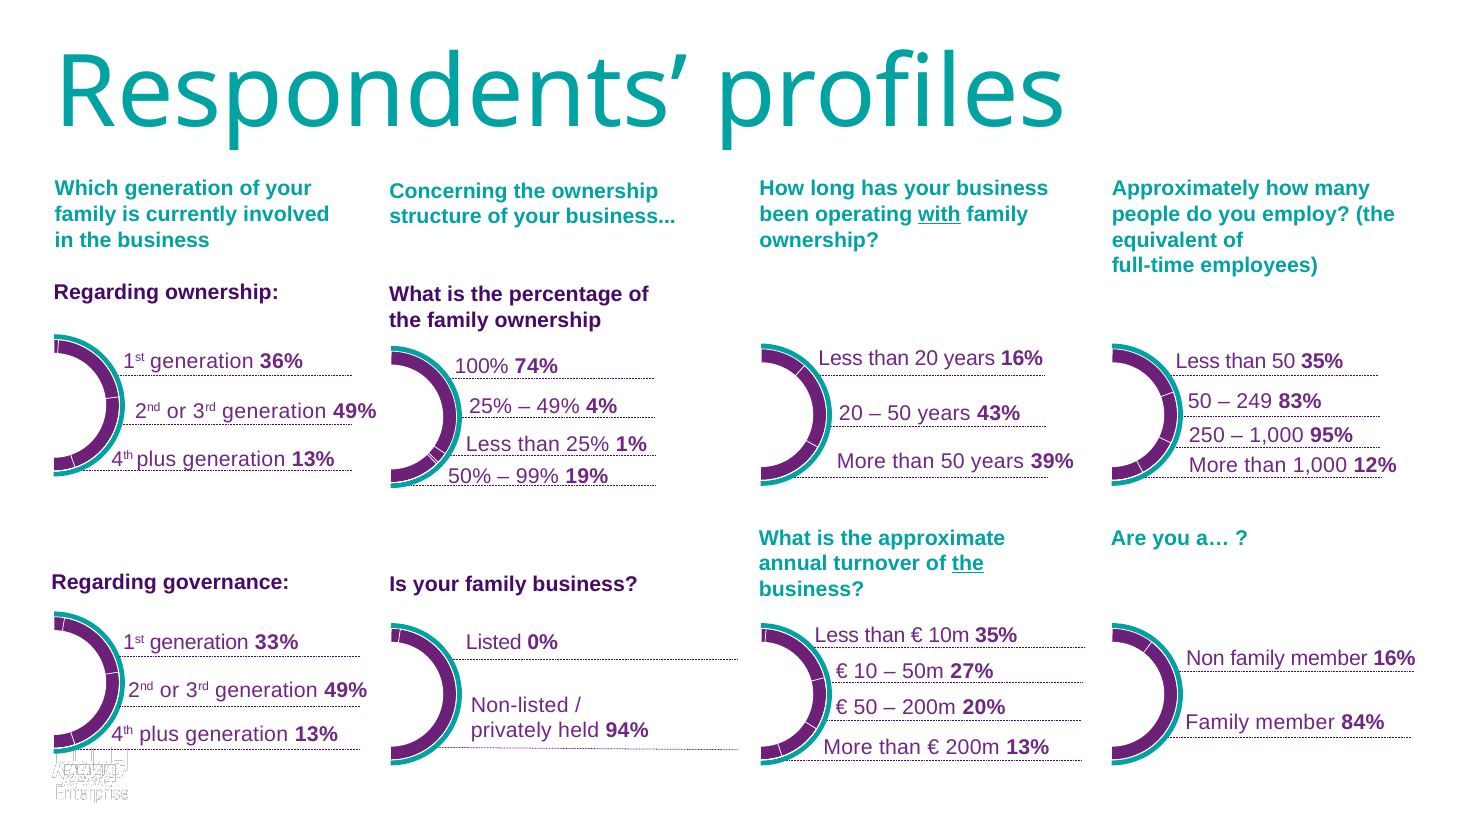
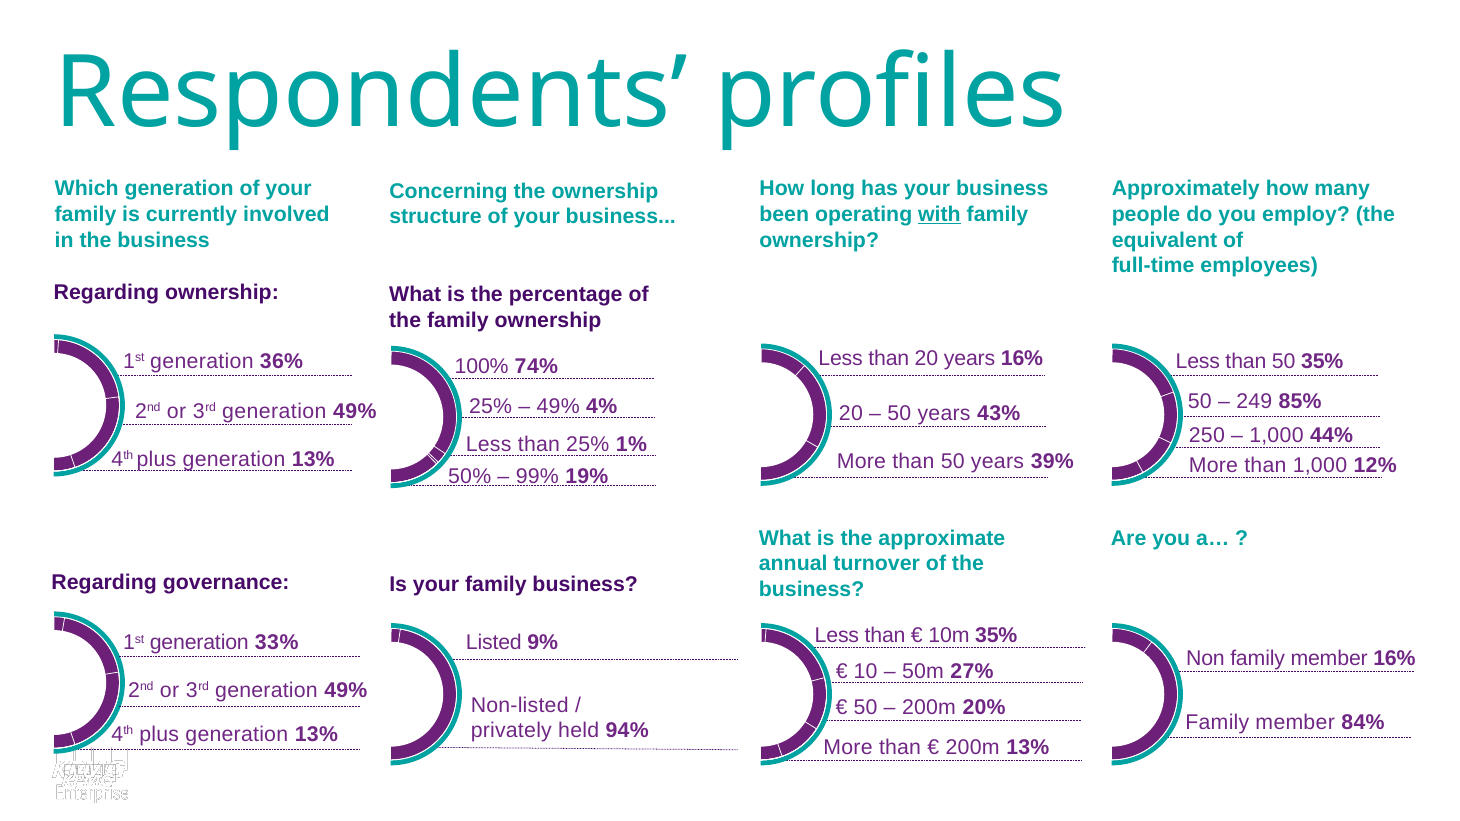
83%: 83% -> 85% (1300, 401)
95%: 95% -> 44% (1332, 435)
the underline: present -> none (968, 564)
0%: 0% -> 9% (543, 643)
